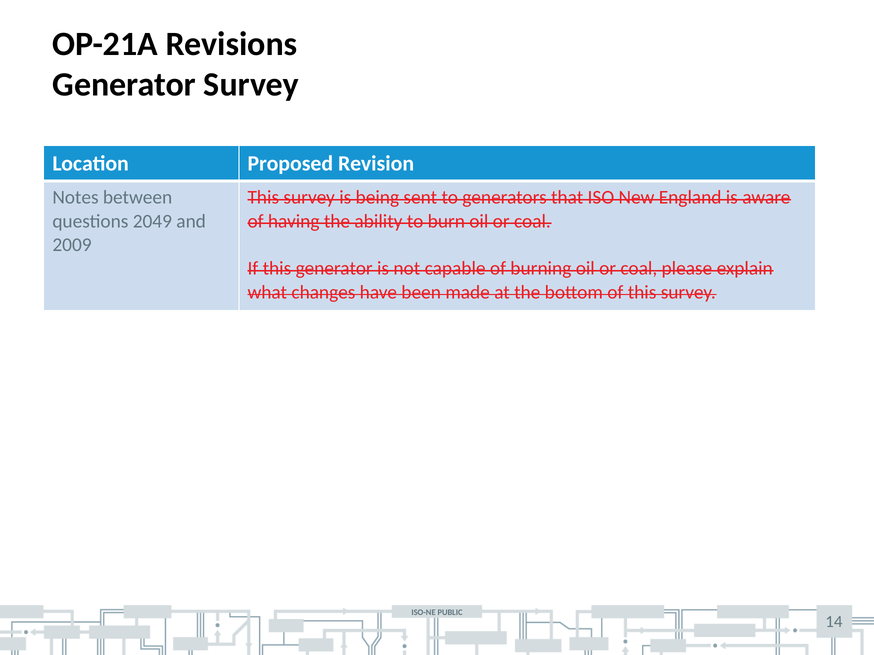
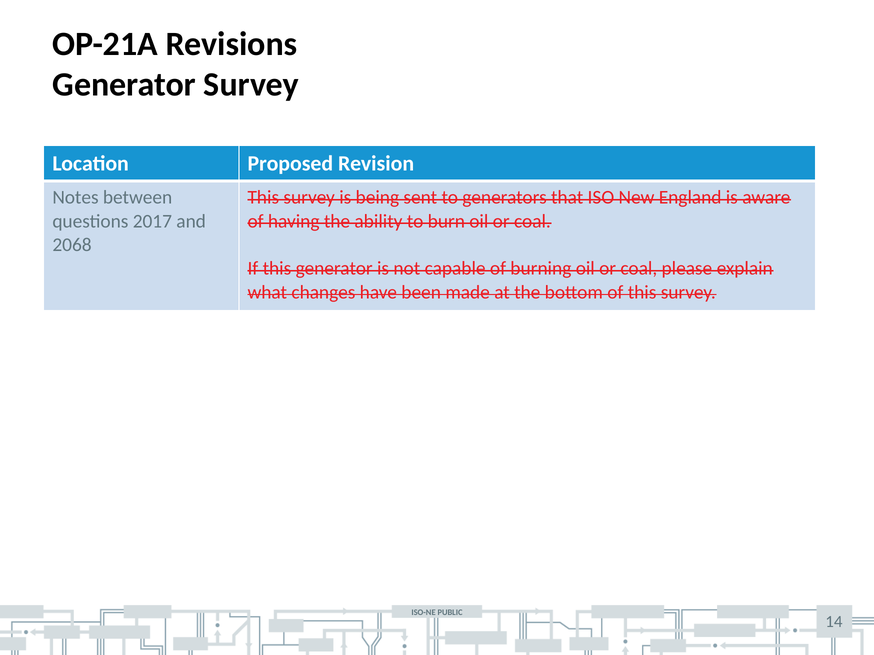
2049: 2049 -> 2017 (152, 221)
2009: 2009 -> 2068 (72, 245)
